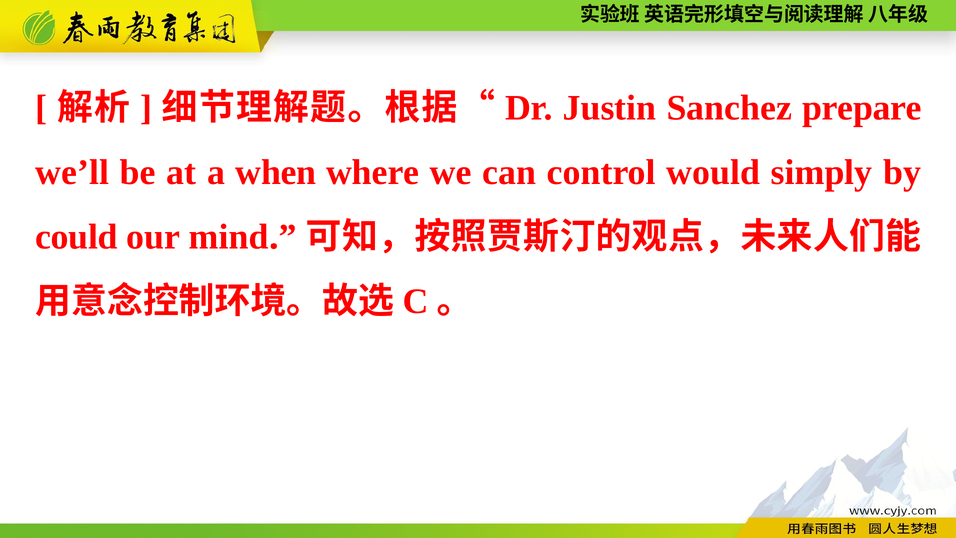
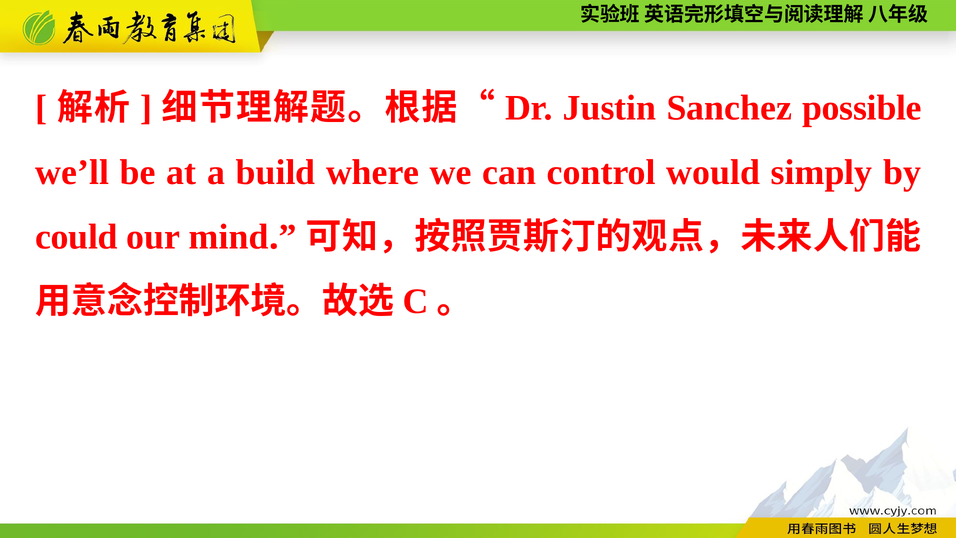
prepare: prepare -> possible (862, 108)
when: when -> build (276, 172)
